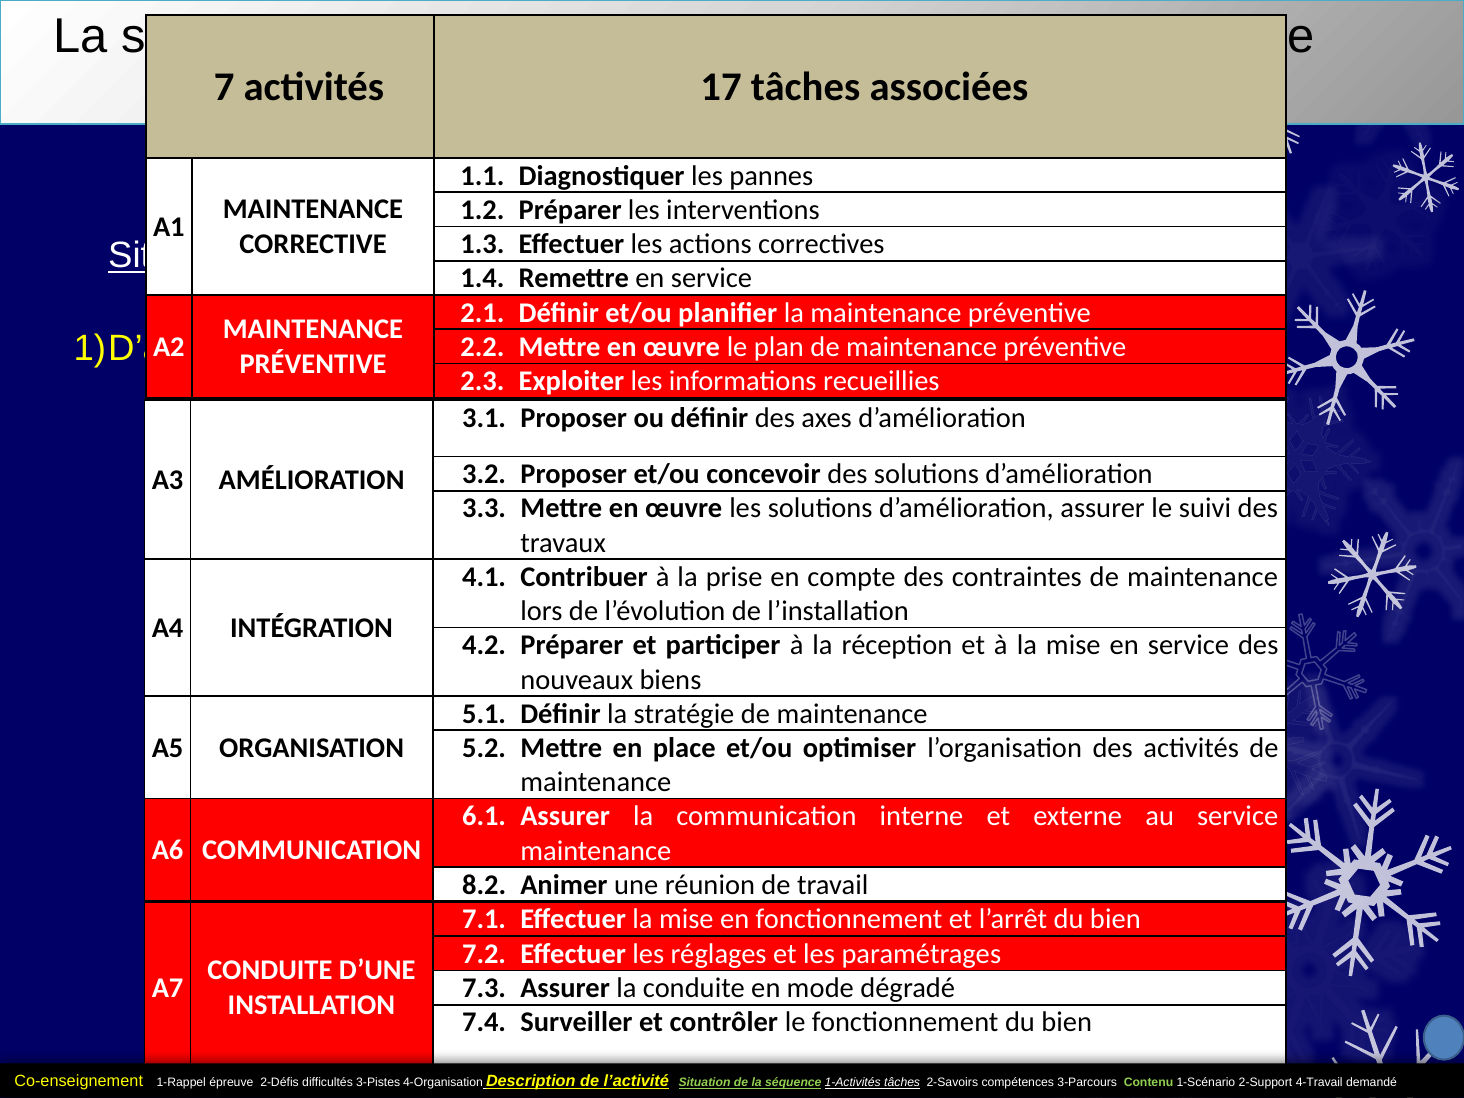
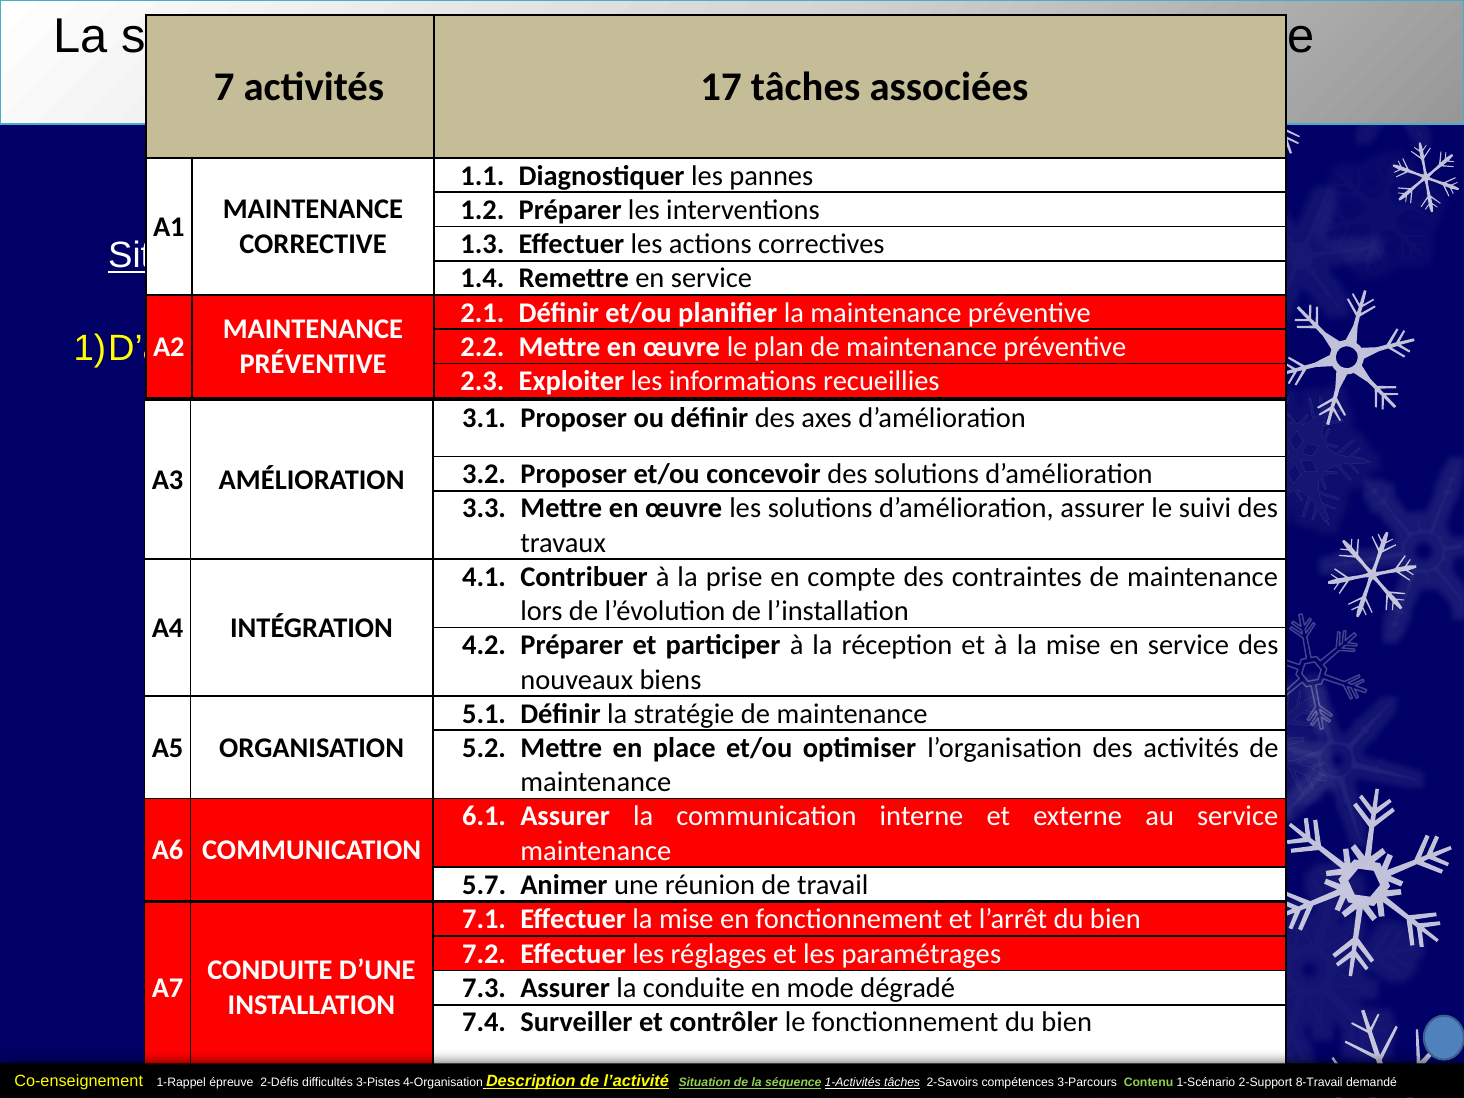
8.2: 8.2 -> 5.7 (484, 885)
4-Travail: 4-Travail -> 8-Travail (1319, 1083)
